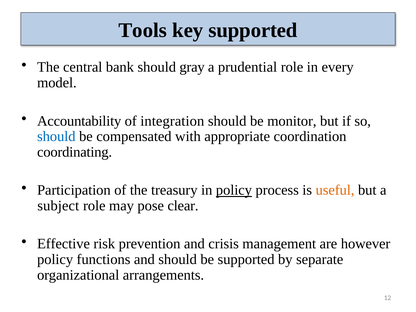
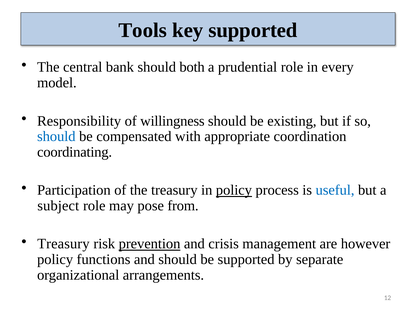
gray: gray -> both (192, 67)
Accountability: Accountability -> Responsibility (79, 121)
integration: integration -> willingness (172, 121)
monitor: monitor -> existing (292, 121)
useful colour: orange -> blue (335, 190)
clear: clear -> from (183, 206)
Effective: Effective -> Treasury (63, 244)
prevention underline: none -> present (150, 244)
